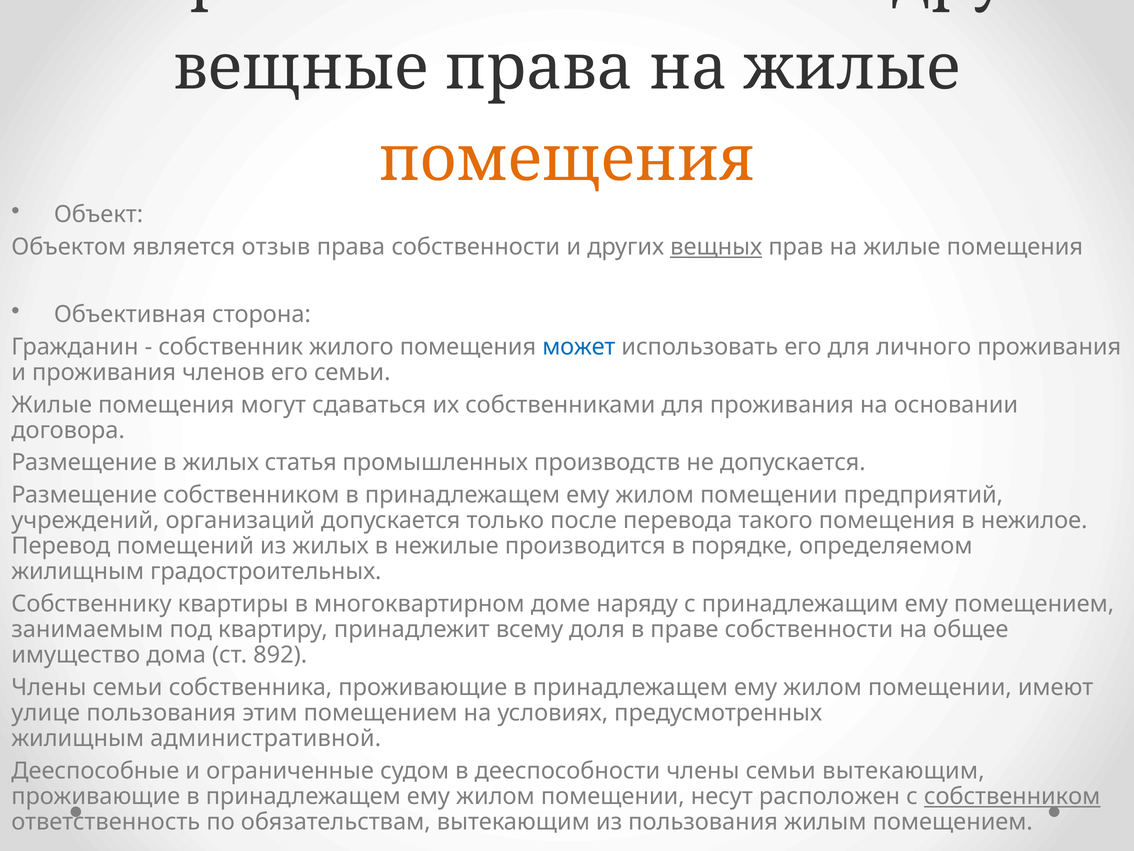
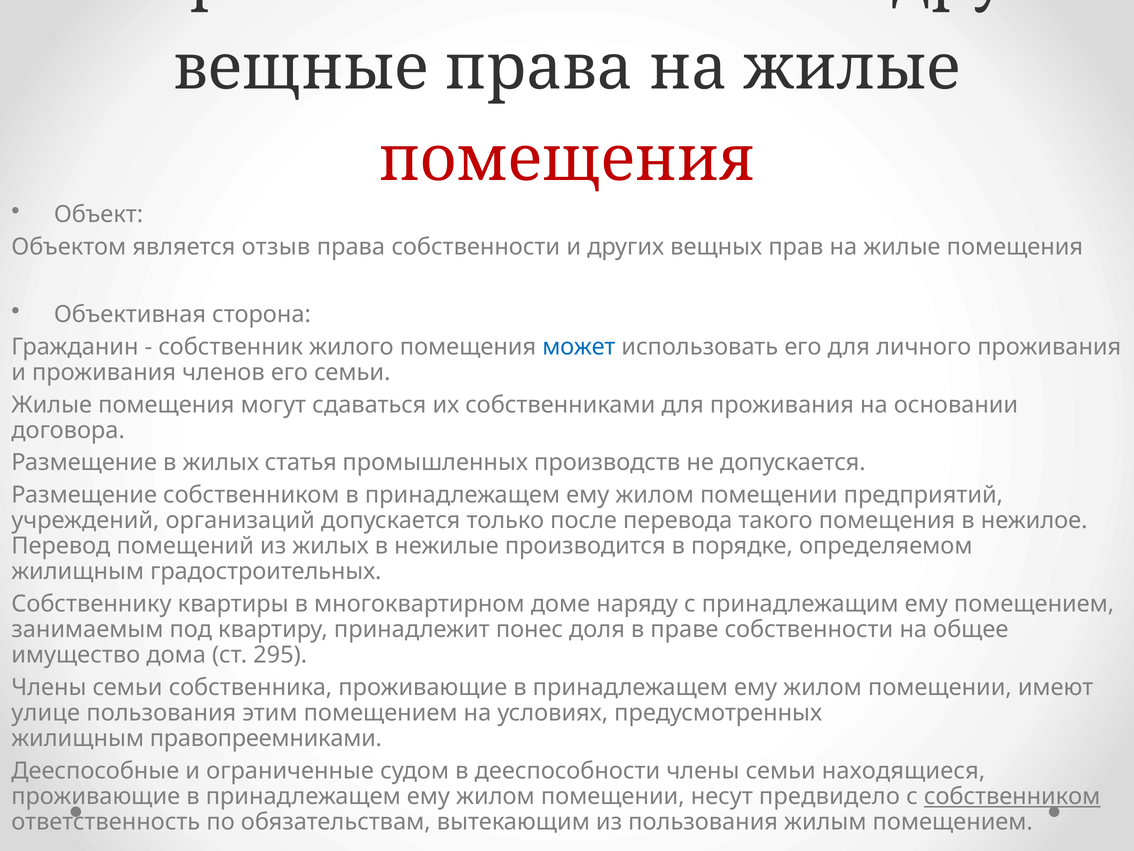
помещения colour: orange -> red (567, 159)
вещных underline: present -> none (716, 247)
всему: всему -> понес (529, 629)
892: 892 -> 295 (280, 655)
административной: административной -> правопреемниками (266, 738)
семьи вытекающим: вытекающим -> находящиеся (904, 770)
расположен: расположен -> предвидело (829, 796)
